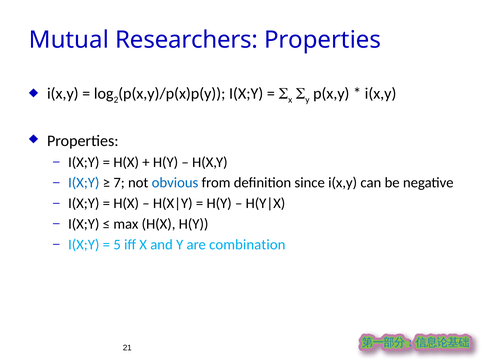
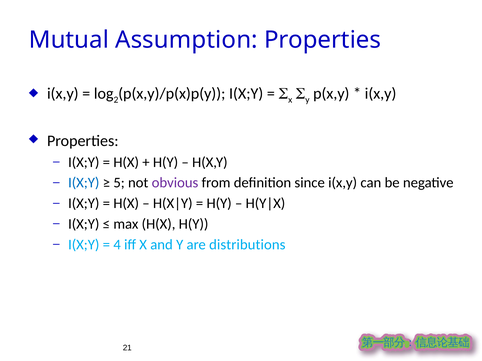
Researchers: Researchers -> Assumption (186, 40)
7: 7 -> 5 (119, 183)
obvious colour: blue -> purple (175, 183)
5: 5 -> 4 (117, 245)
combination: combination -> distributions (247, 245)
